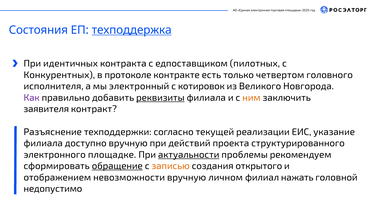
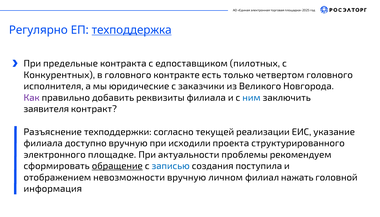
Состояния: Состояния -> Регулярно (38, 30)
идентичных: идентичных -> предельные (71, 64)
в протоколе: протоколе -> головного (128, 75)
электронный: электронный -> юридические (139, 87)
котировок: котировок -> заказчики (201, 87)
реквизиты underline: present -> none (160, 98)
ним colour: orange -> blue (251, 98)
действий: действий -> исходили (190, 144)
актуальности underline: present -> none (189, 155)
записью colour: orange -> blue (171, 166)
открытого: открытого -> поступила (259, 166)
недопустимо: недопустимо -> информация (53, 189)
